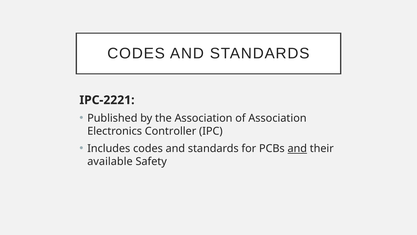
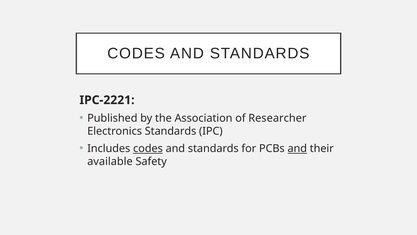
of Association: Association -> Researcher (277, 118)
Electronics Controller: Controller -> Standards (171, 131)
codes underline: none -> present (148, 148)
